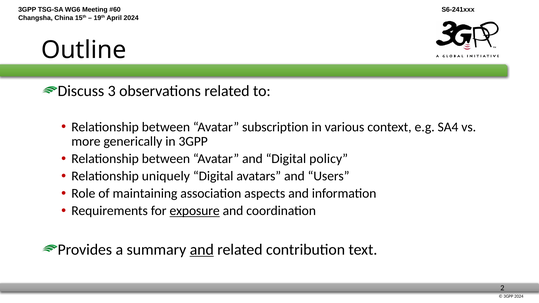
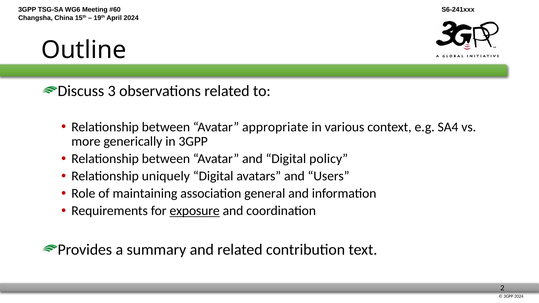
subscription: subscription -> appropriate (275, 127)
aspects: aspects -> general (265, 194)
and underline: present -> none (202, 250)
